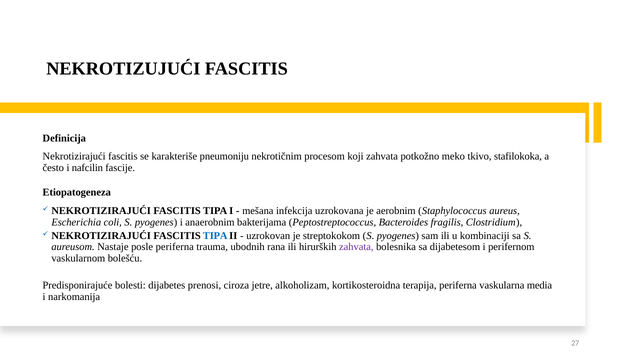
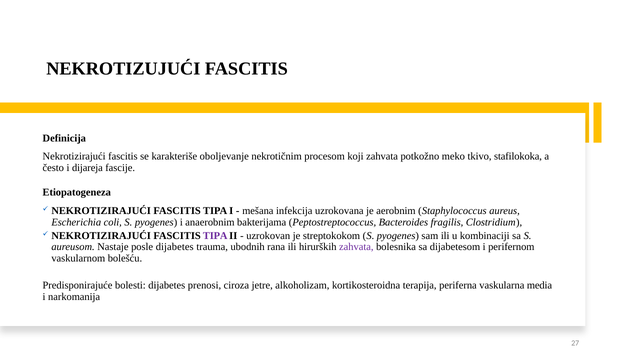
pneumoniju: pneumoniju -> oboljevanje (224, 157)
nafcilin: nafcilin -> dijareja (87, 168)
TIPA colour: blue -> purple (215, 236)
posle periferna: periferna -> dijabetes (175, 247)
